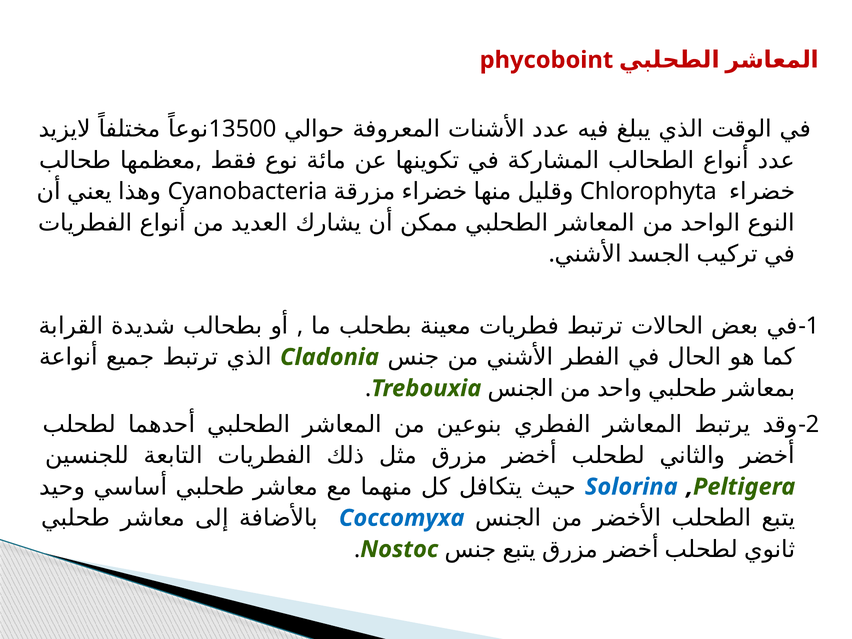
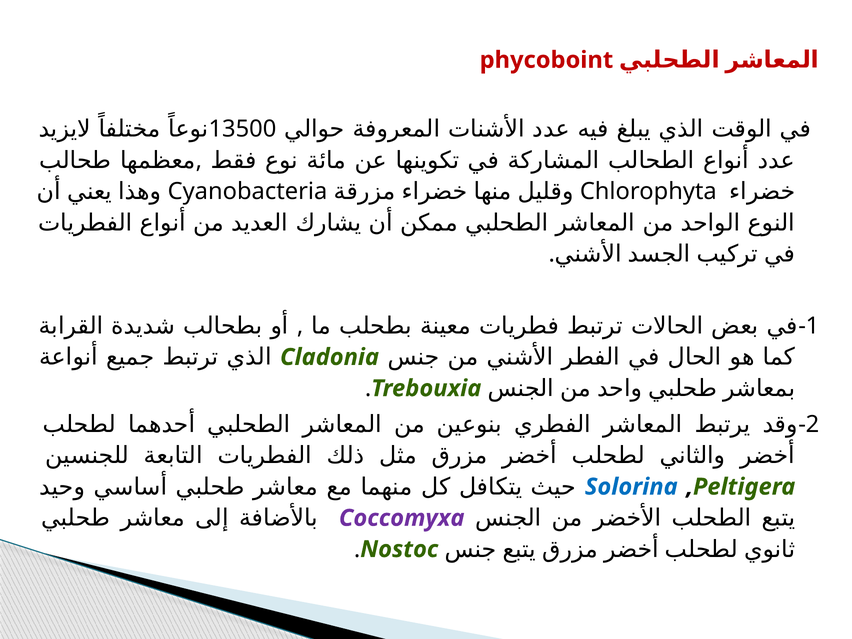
Coccomyxa colour: blue -> purple (402, 518)
